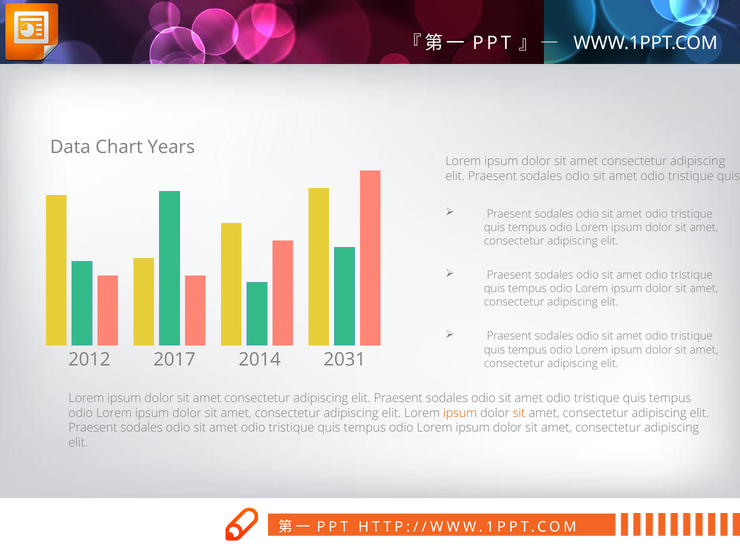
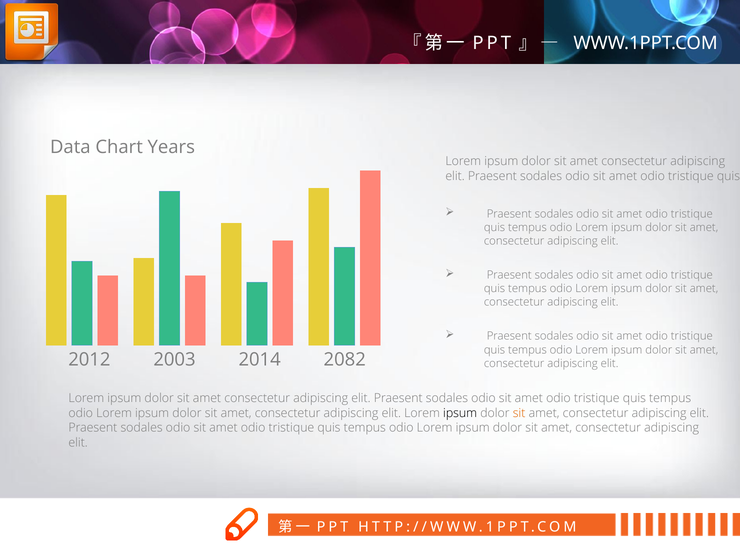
2017: 2017 -> 2003 (175, 360)
2031: 2031 -> 2082 (345, 360)
ipsum colour: orange -> black (460, 413)
